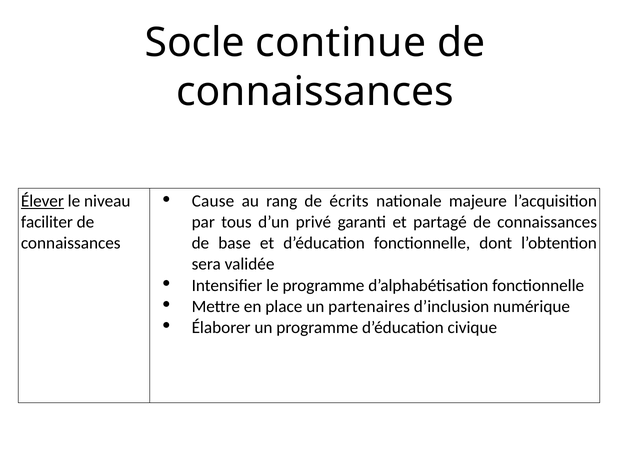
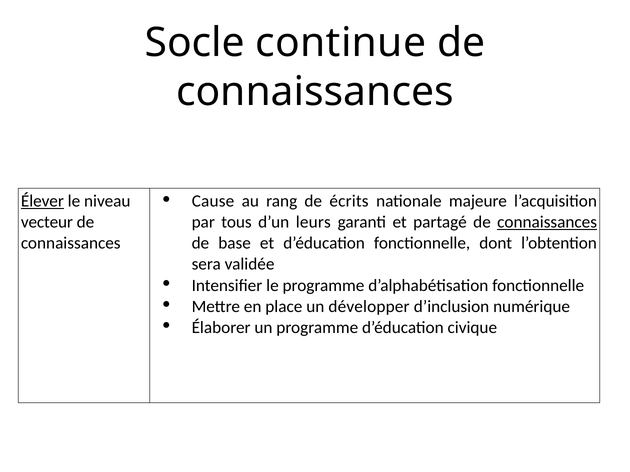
faciliter: faciliter -> vecteur (47, 222)
privé: privé -> leurs (313, 222)
connaissances underline: none -> present (547, 222)
partenaires: partenaires -> développer (369, 307)
